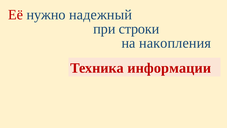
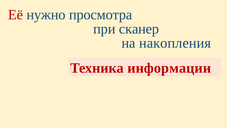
надежный: надежный -> просмотра (101, 15)
строки: строки -> сканер (139, 29)
